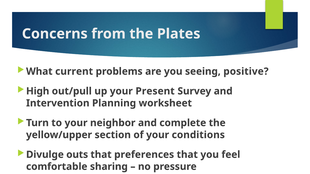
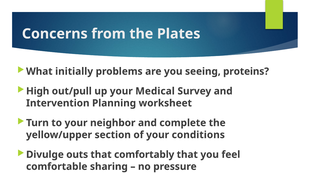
current: current -> initially (74, 72)
positive: positive -> proteins (246, 72)
Present: Present -> Medical (155, 91)
preferences: preferences -> comfortably (144, 155)
